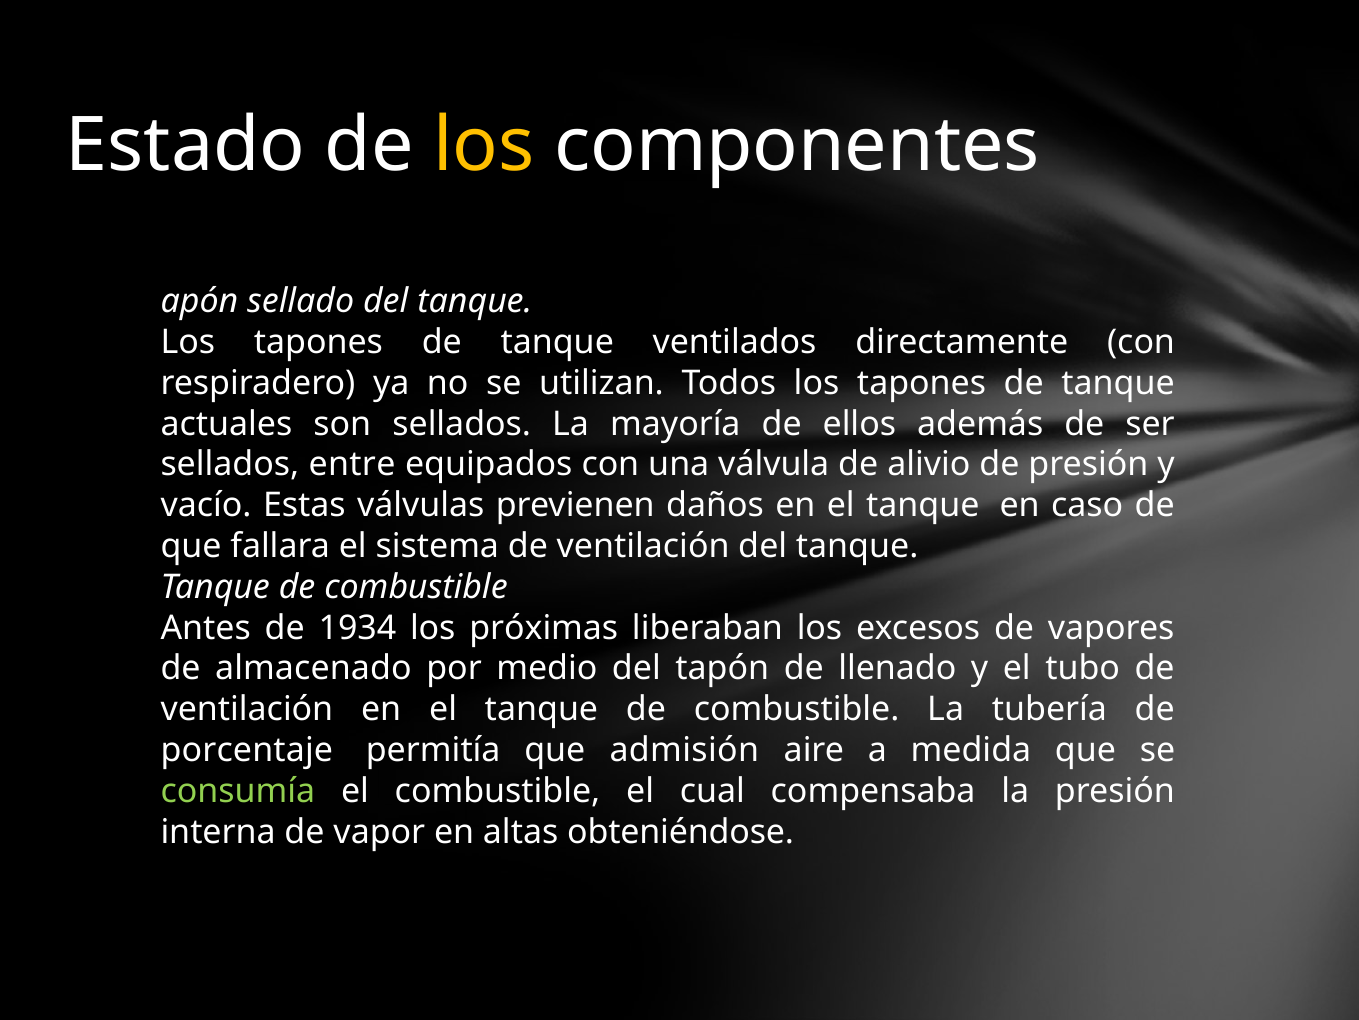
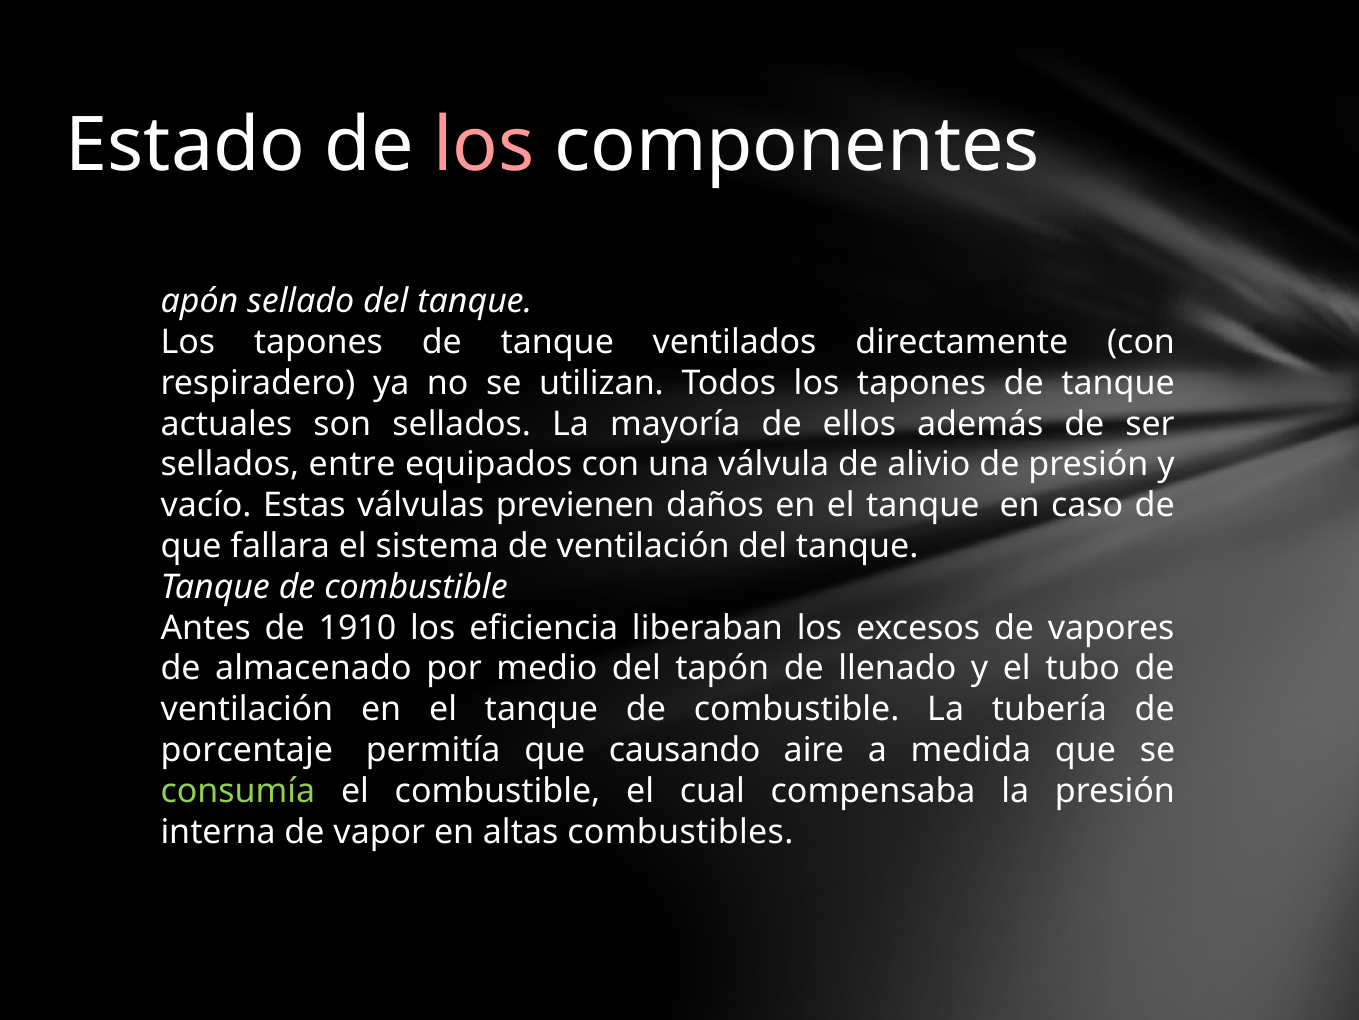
los colour: yellow -> pink (484, 146)
1934: 1934 -> 1910 (357, 627)
próximas: próximas -> eficiencia (544, 627)
admisión: admisión -> causando (685, 750)
obteniéndose: obteniéndose -> combustibles (680, 831)
